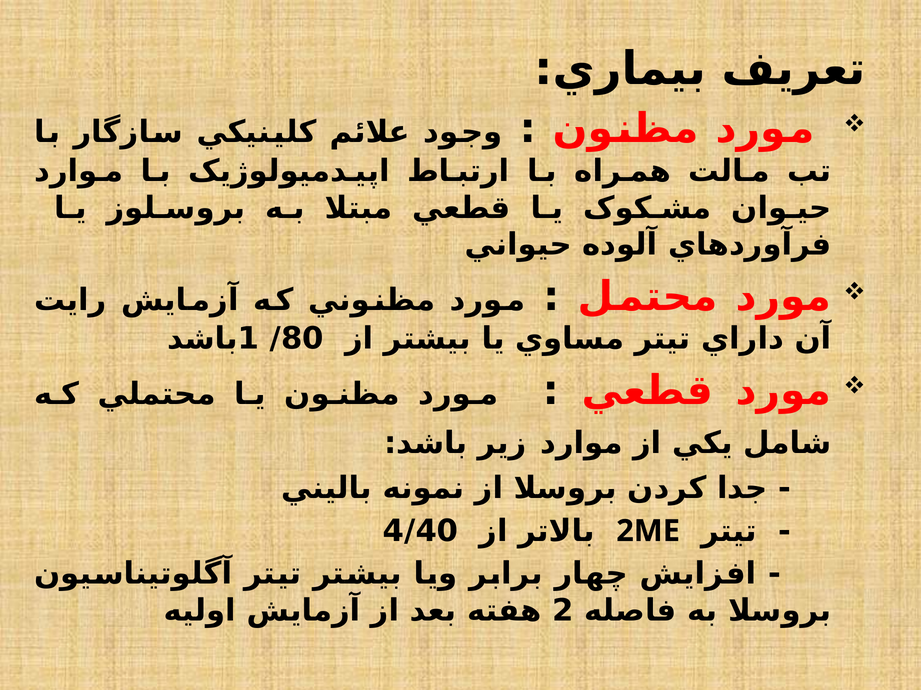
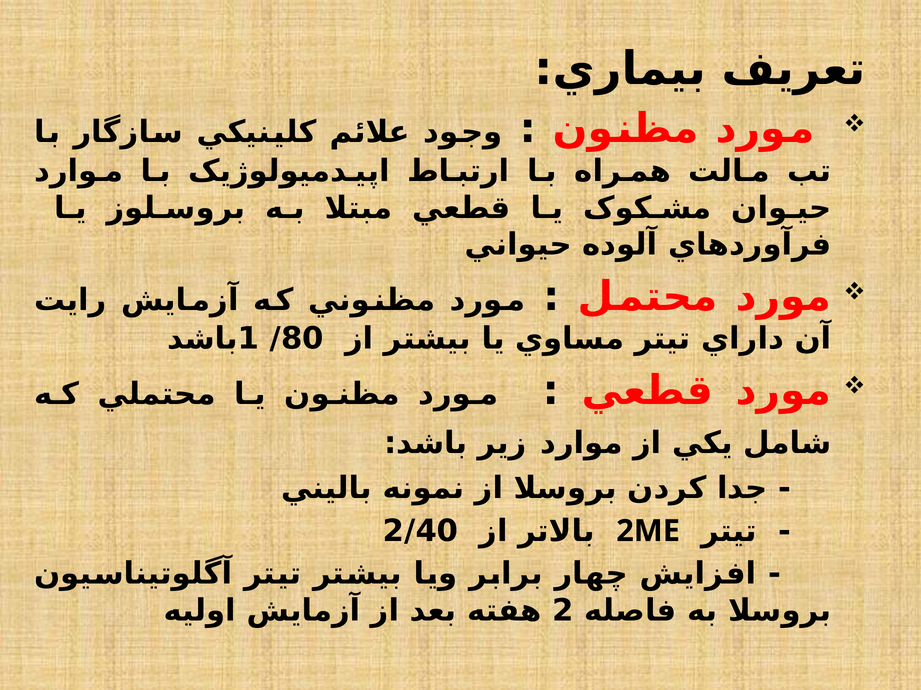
4/40: 4/40 -> 2/40 (421, 532)
